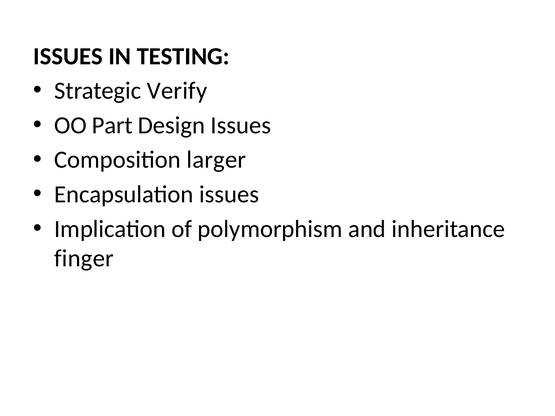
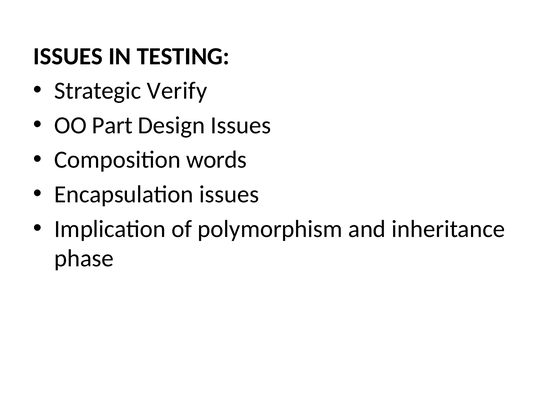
larger: larger -> words (217, 160)
finger: finger -> phase (84, 259)
